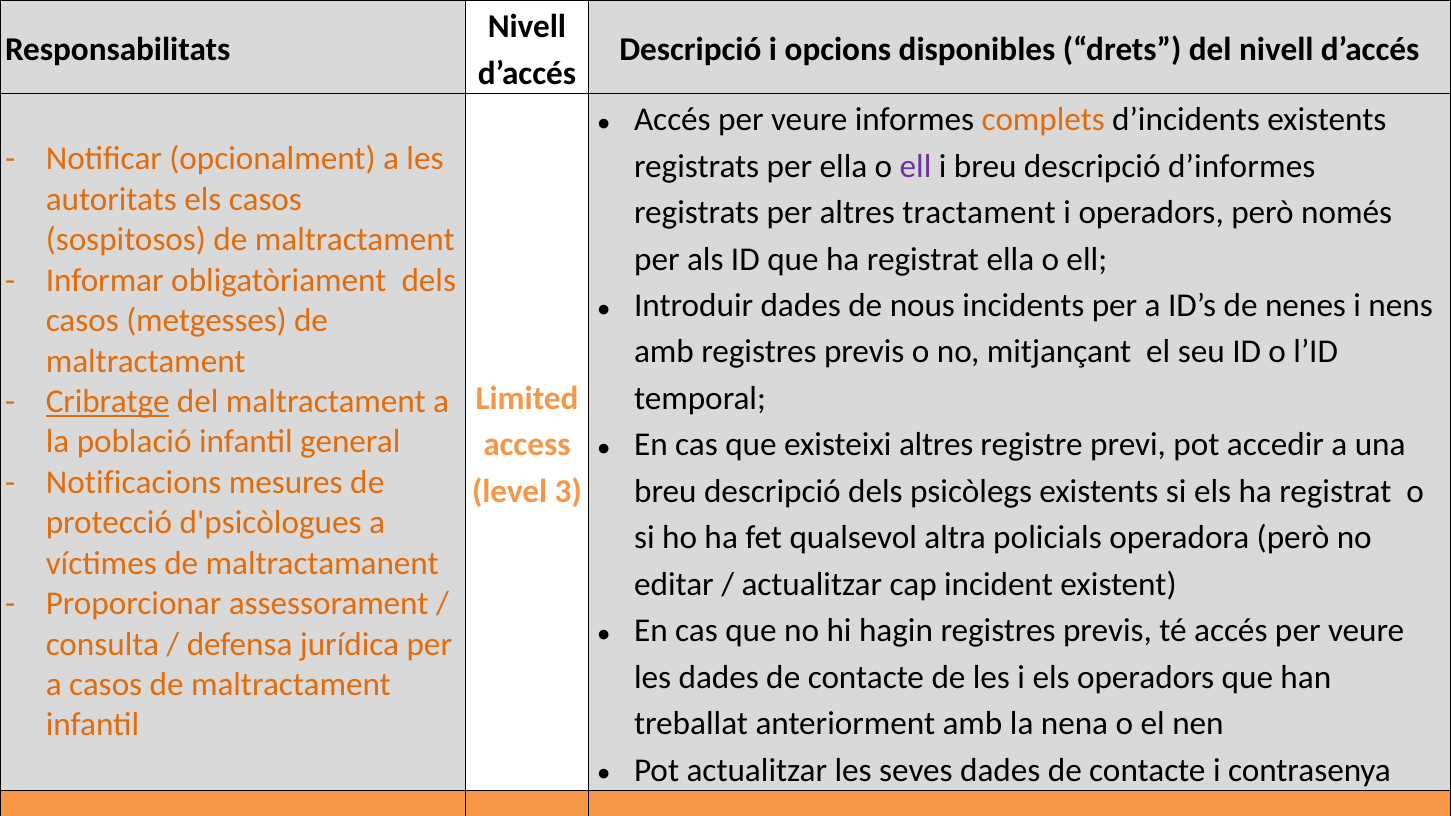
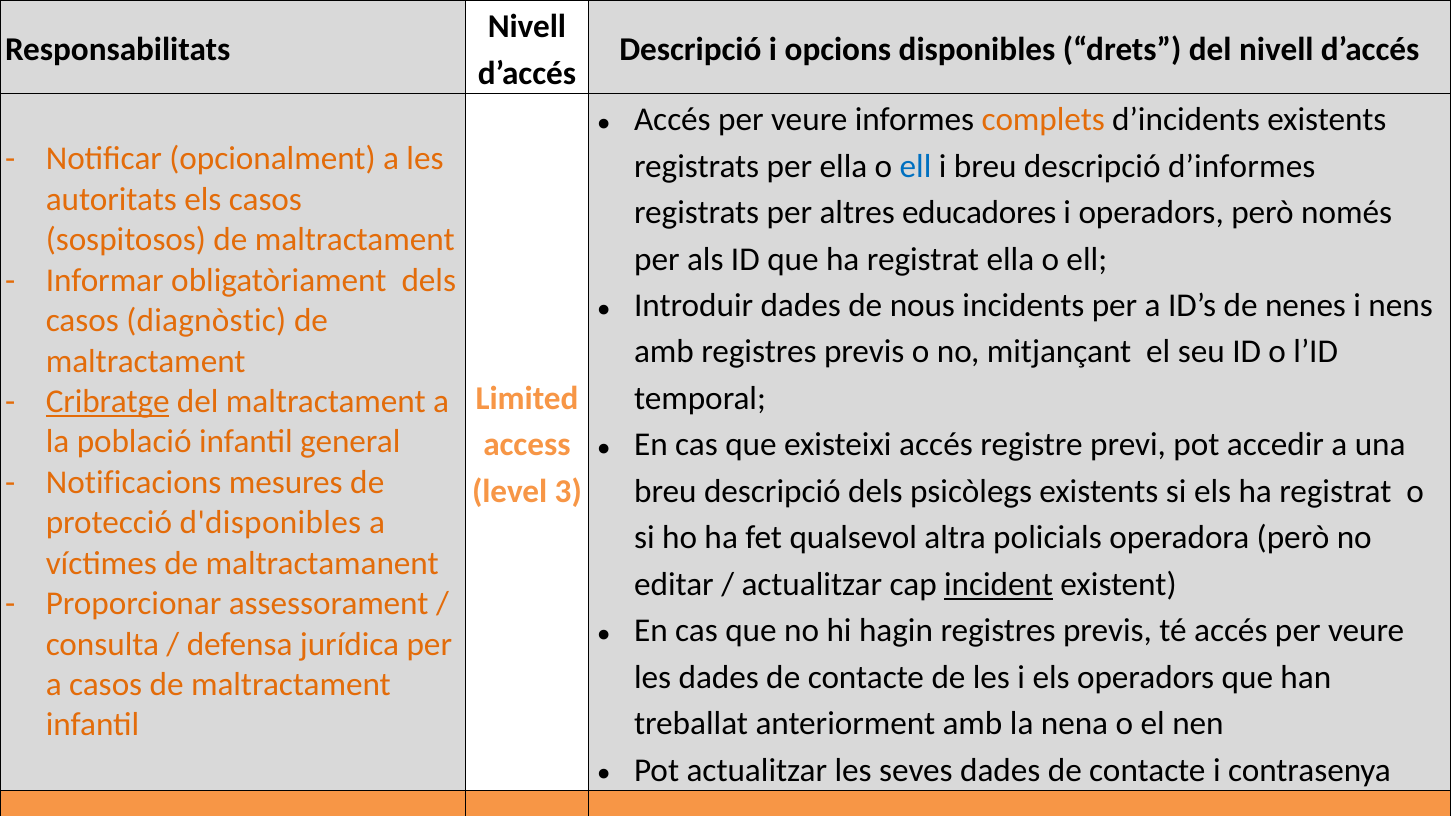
ell colour: purple -> blue (915, 166)
tractament: tractament -> educadores (979, 213)
metgesses: metgesses -> diagnòstic (206, 321)
existeixi altres: altres -> accés (936, 445)
d'psicòlogues: d'psicòlogues -> d'disponibles (270, 523)
incident underline: none -> present (999, 585)
